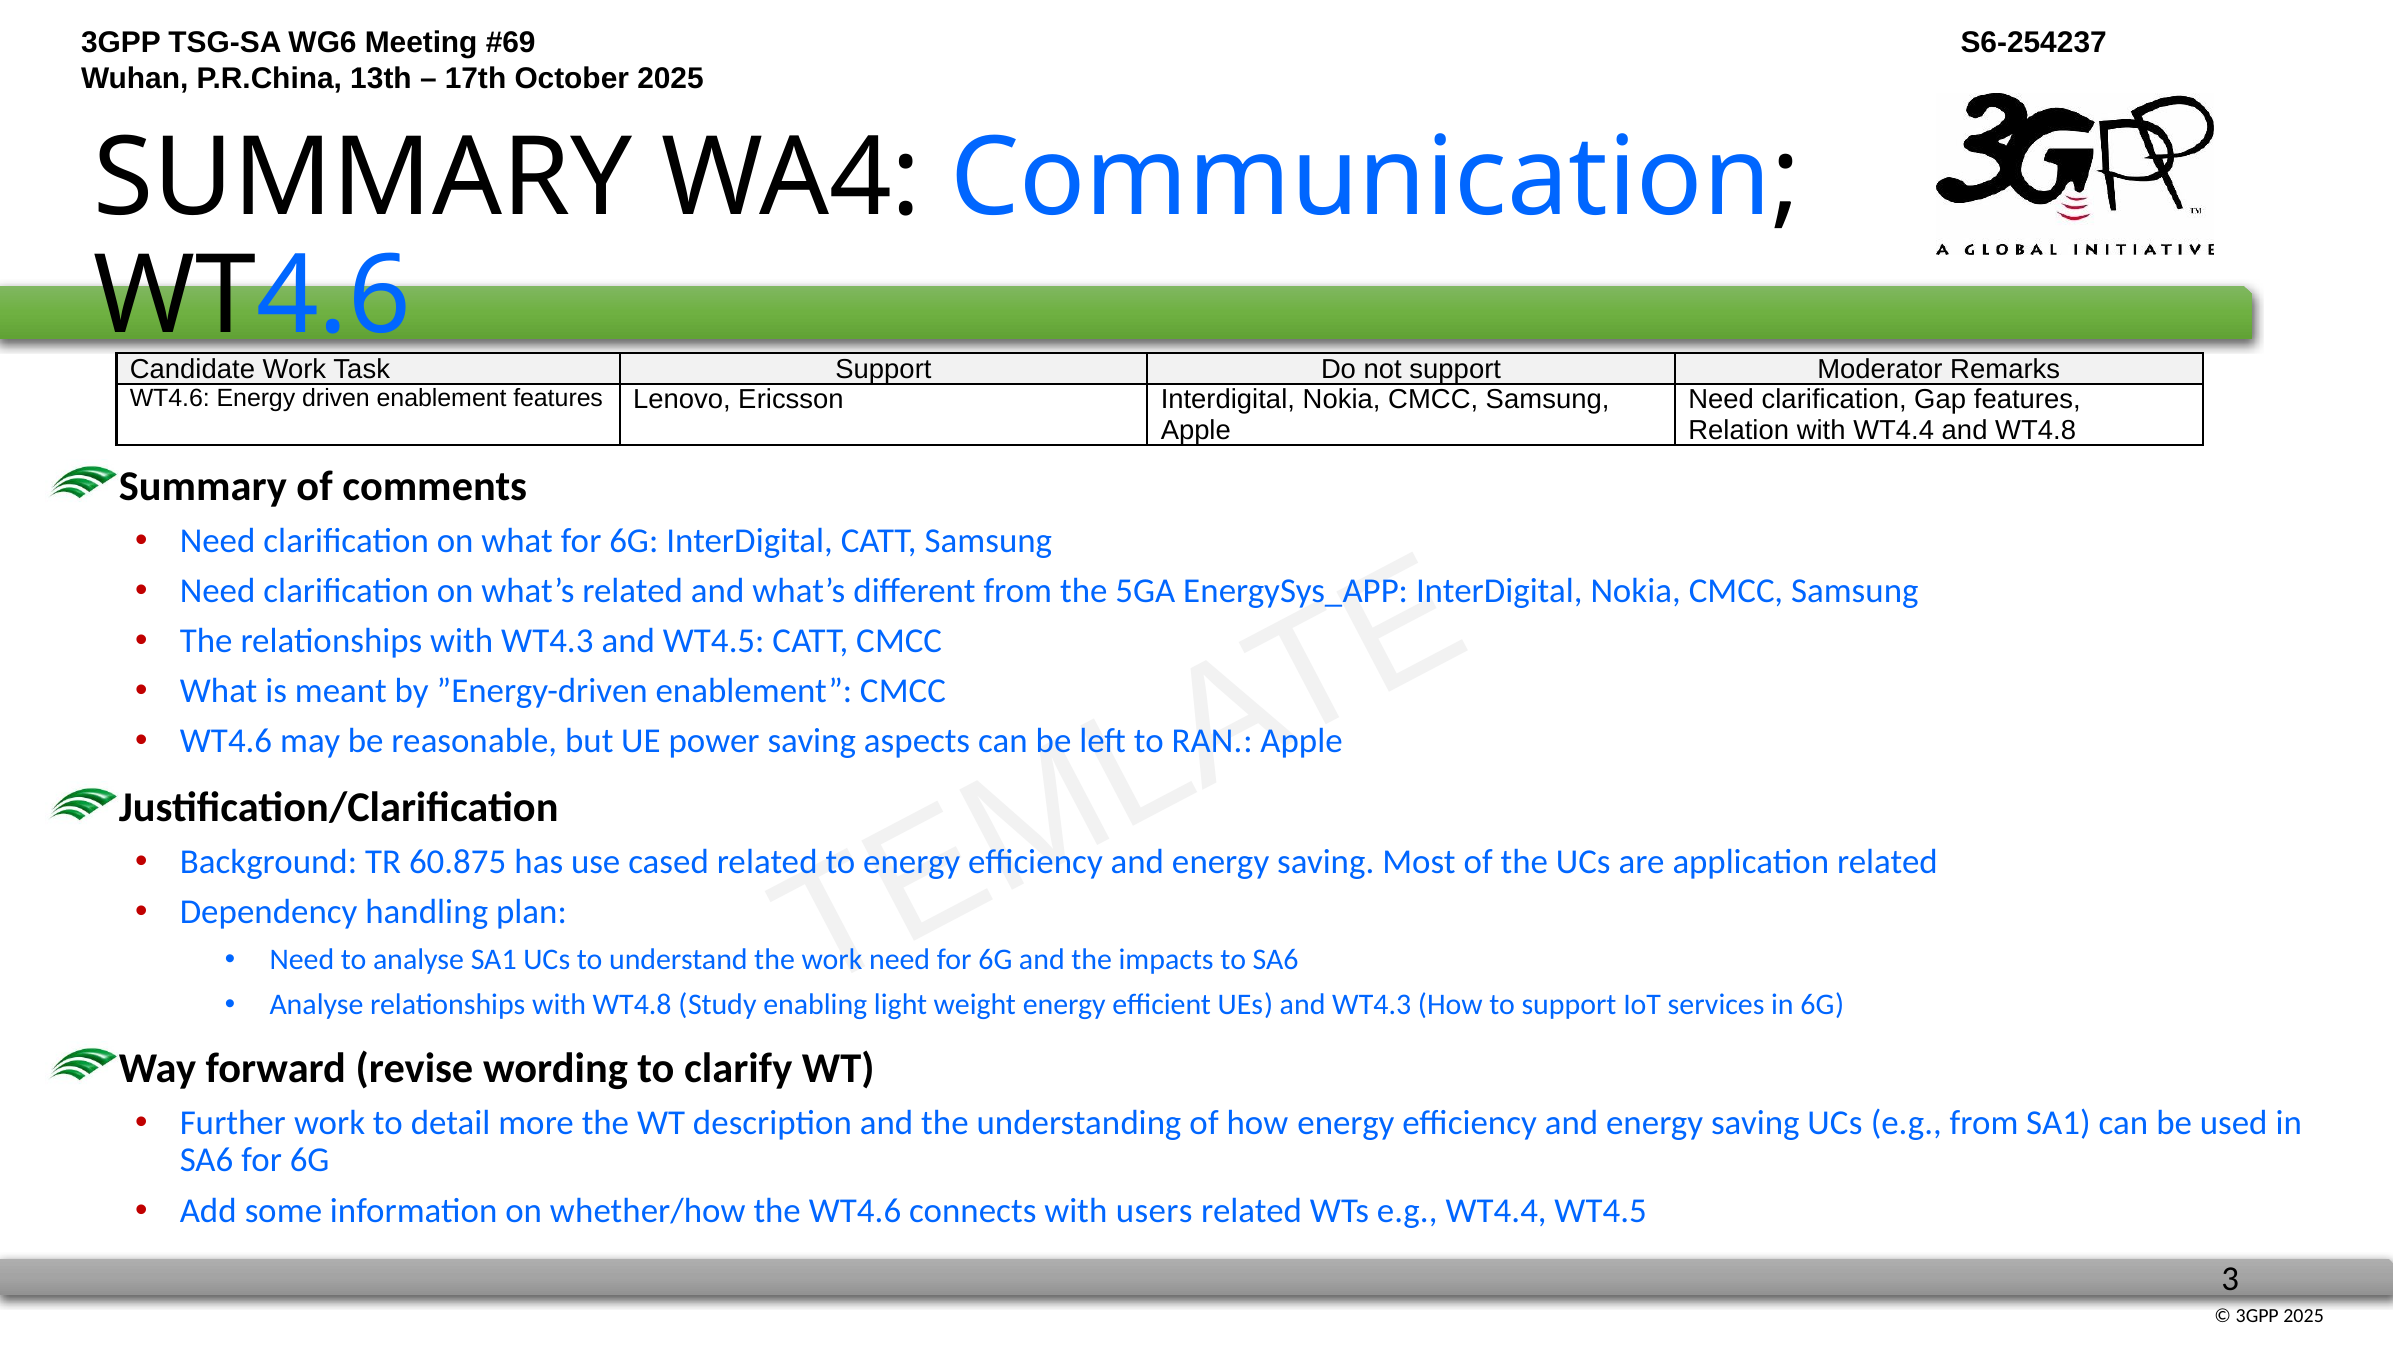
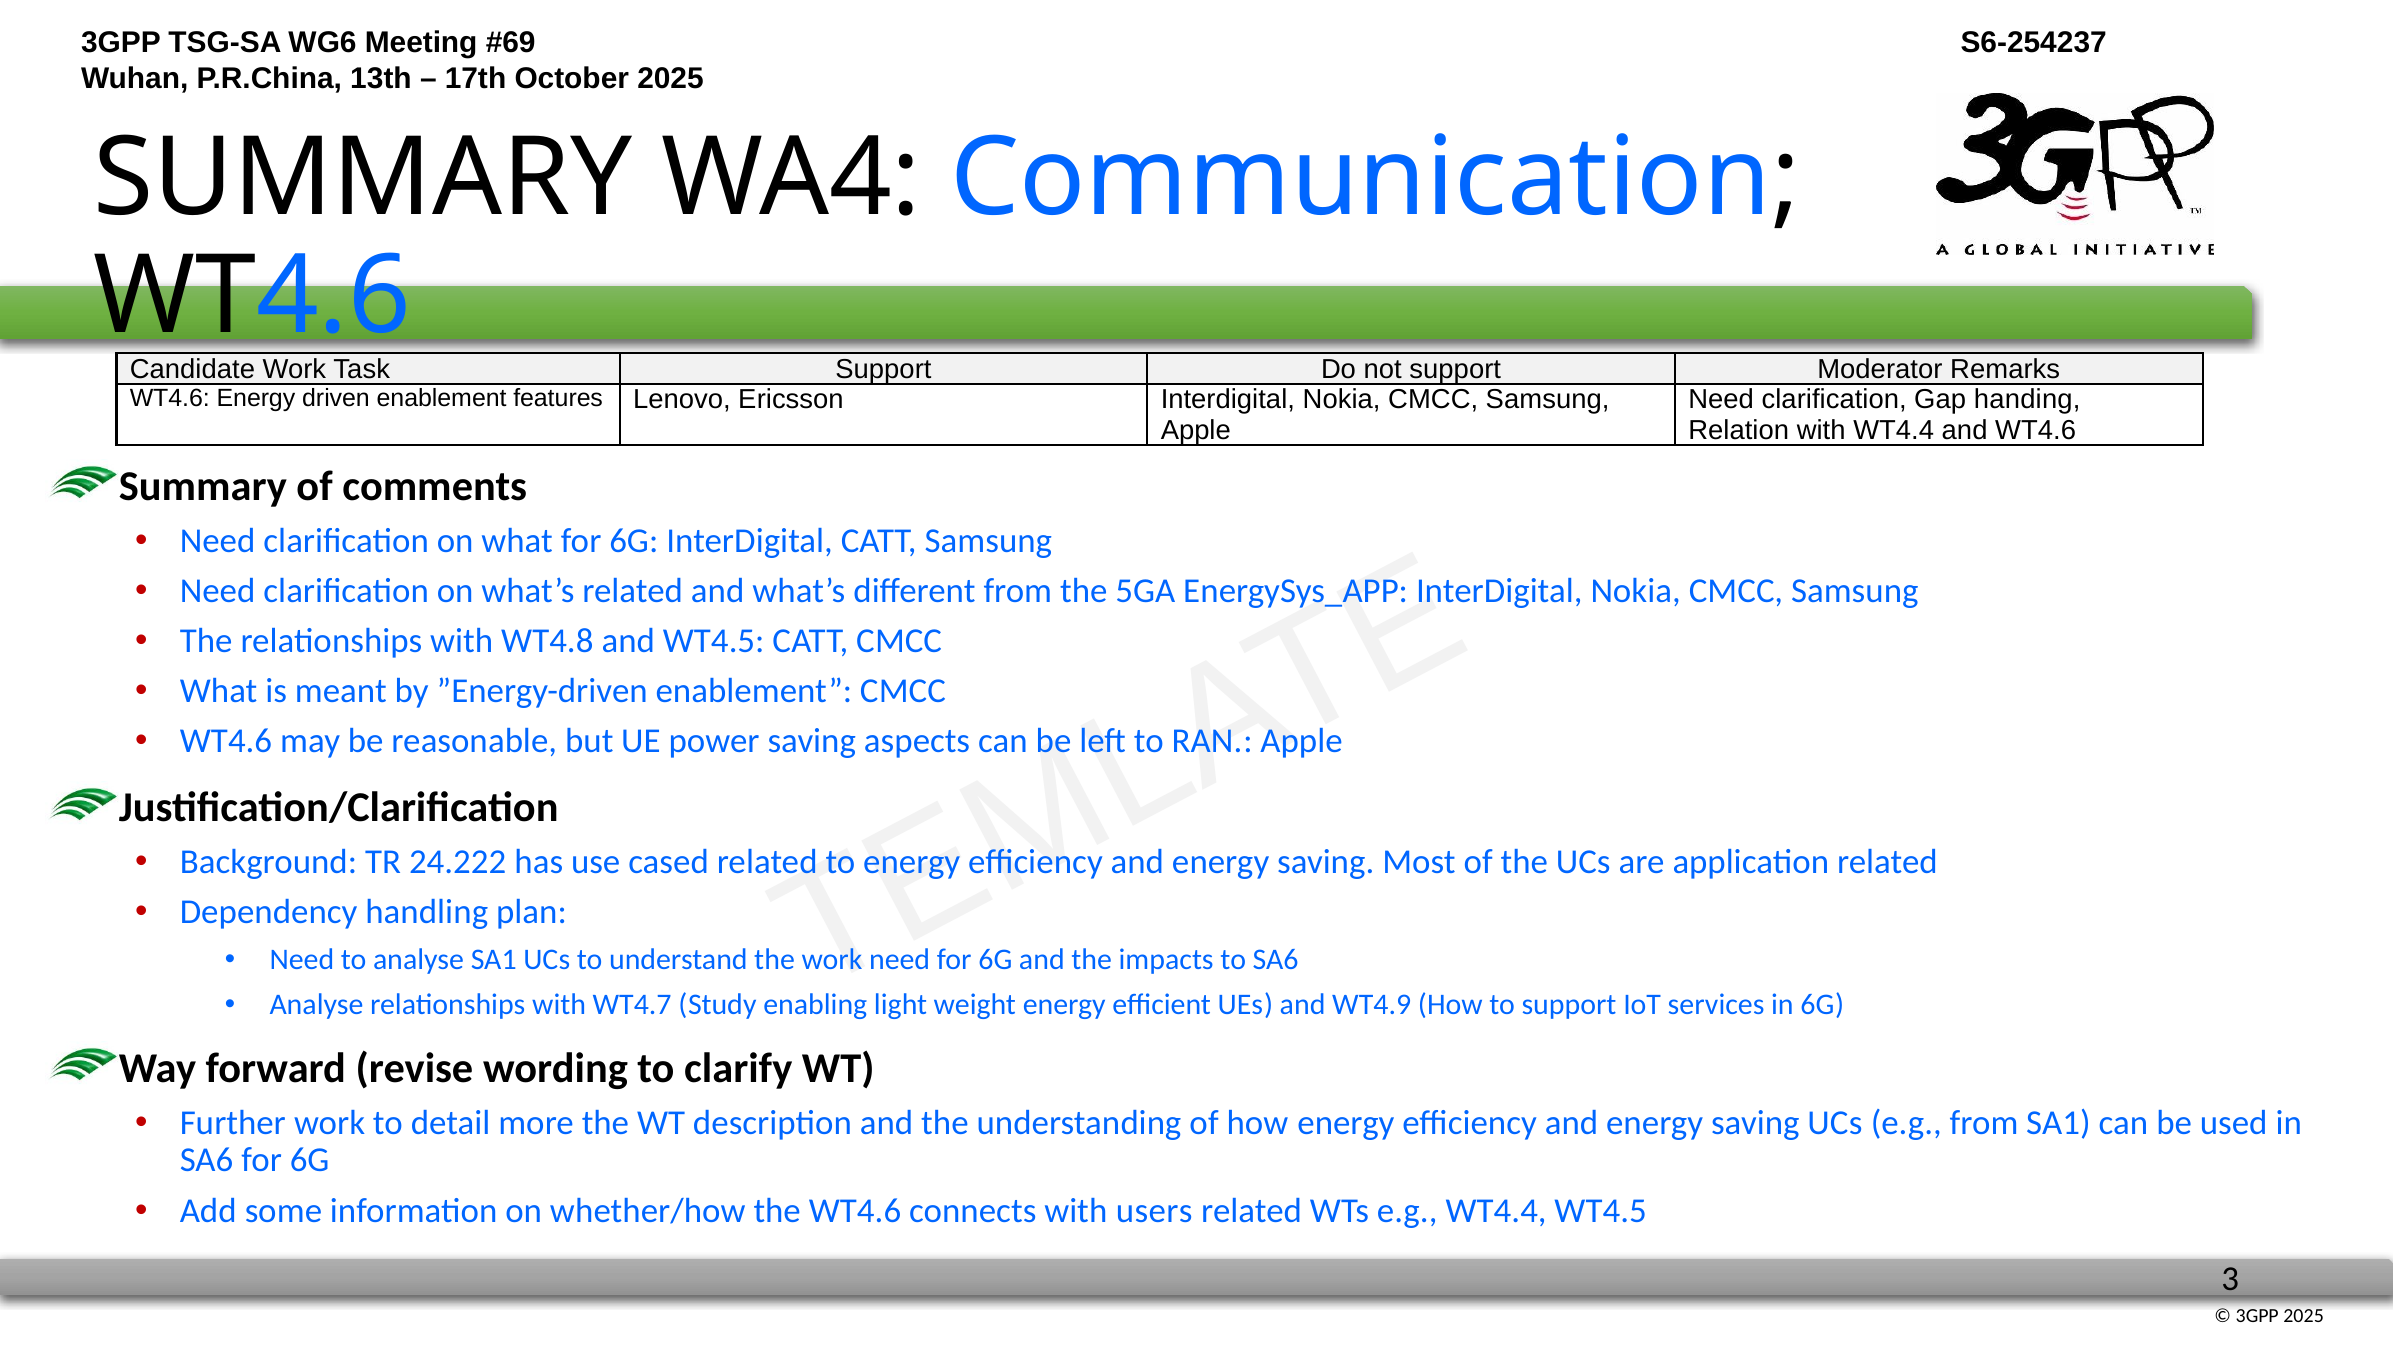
Gap features: features -> handing (2027, 400)
and WT4.8: WT4.8 -> WT4.6 (2036, 430)
with WT4.3: WT4.3 -> WT4.8 (547, 641)
60.875: 60.875 -> 24.222 (458, 862)
with WT4.8: WT4.8 -> WT4.7 (632, 1005)
and WT4.3: WT4.3 -> WT4.9 (1372, 1005)
